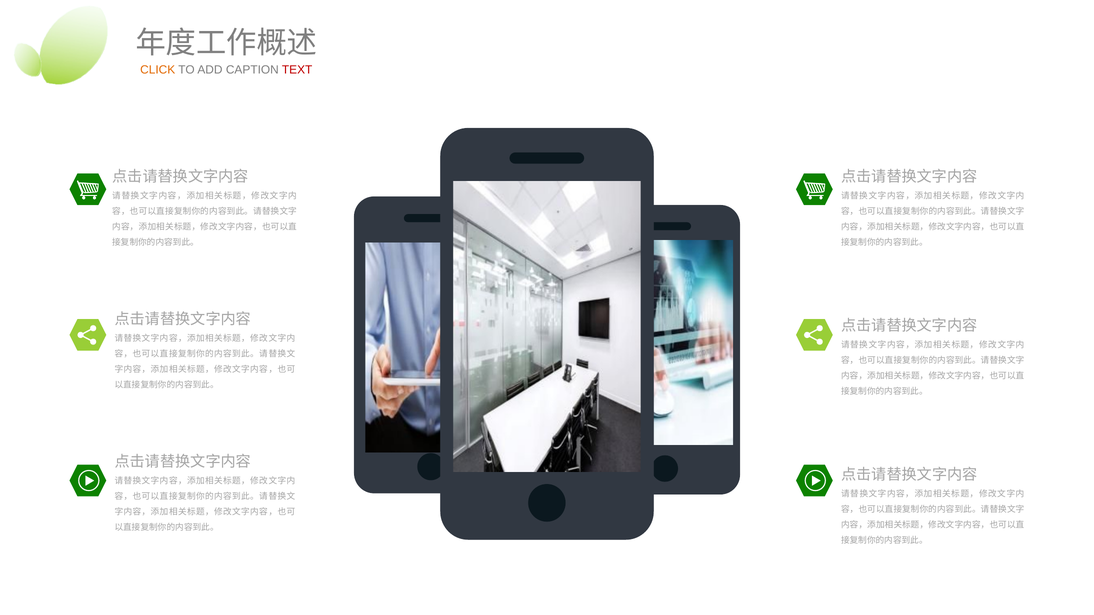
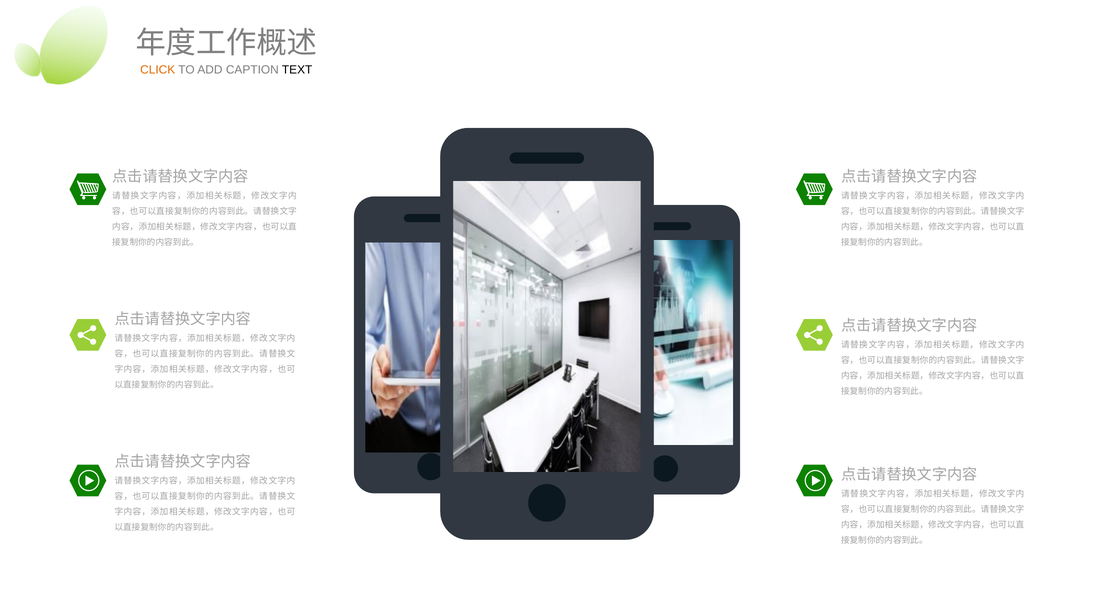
TEXT colour: red -> black (297, 70)
